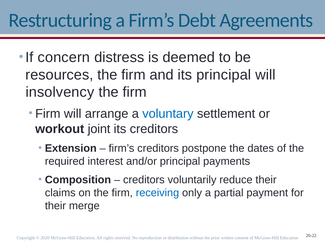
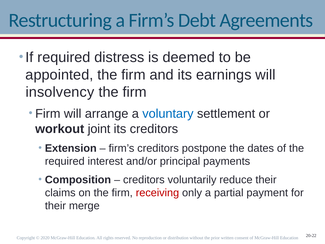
If concern: concern -> required (64, 57)
resources: resources -> appointed (59, 75)
its principal: principal -> earnings (224, 75)
receiving colour: blue -> red (157, 193)
